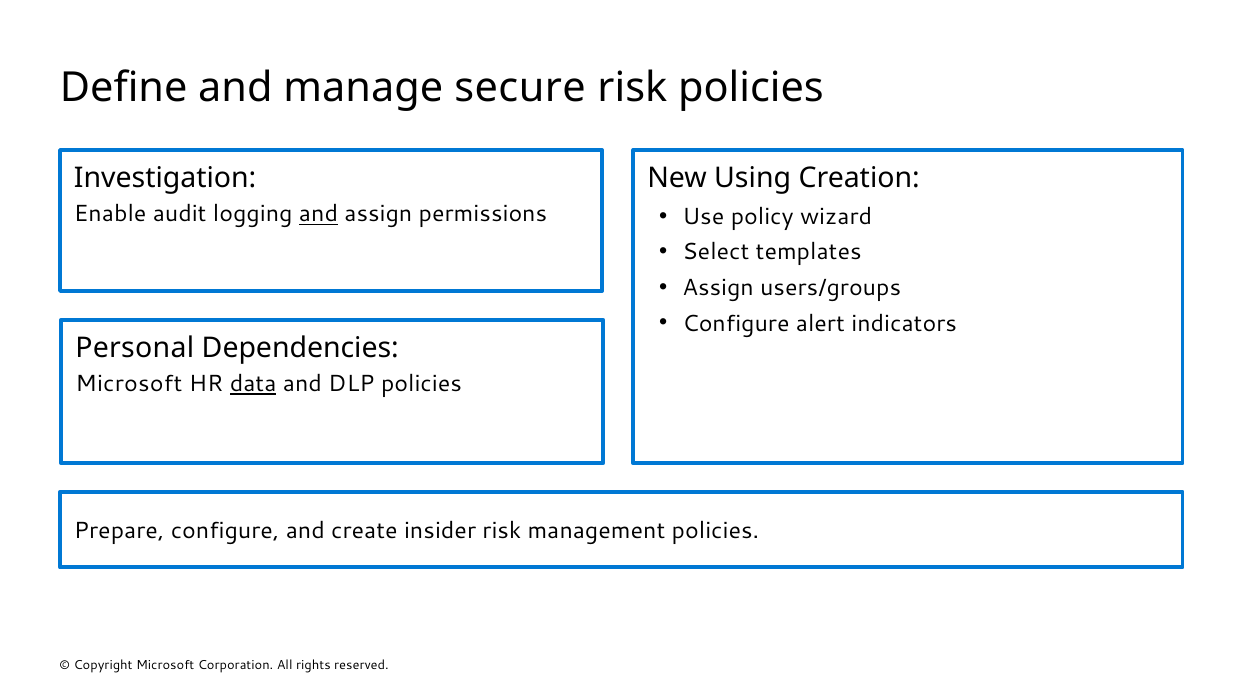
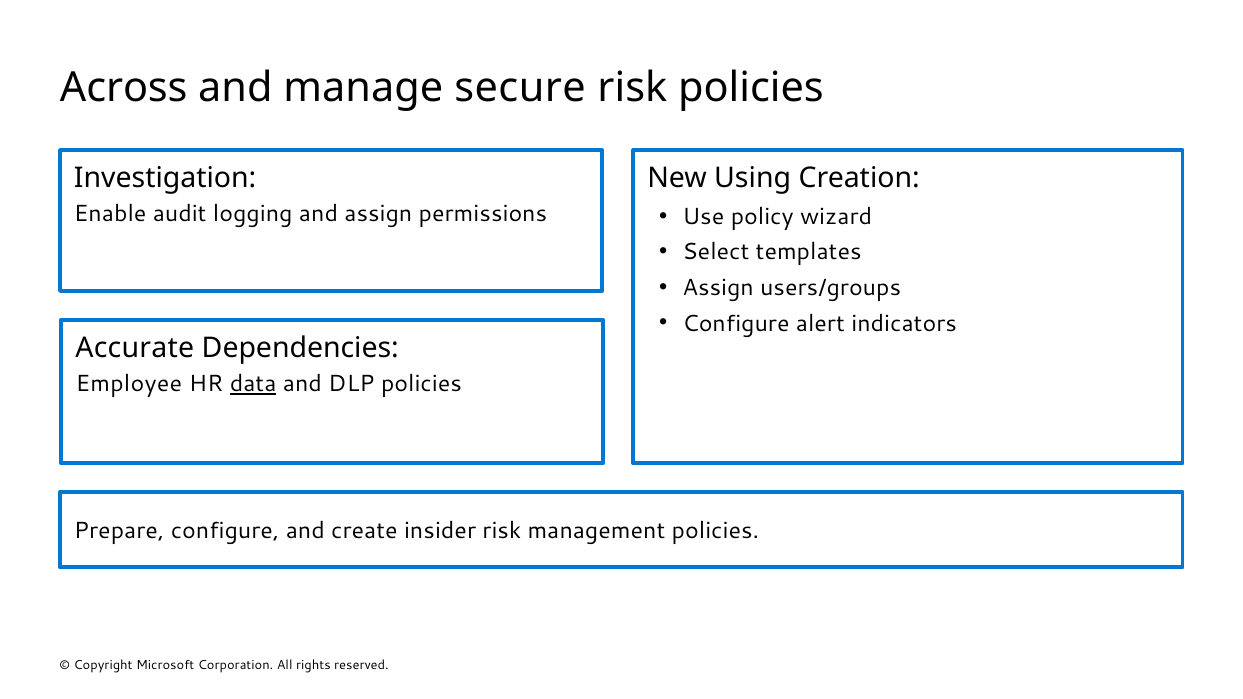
Define: Define -> Across (124, 87)
and underline: present -> none (318, 214)
Personal: Personal -> Accurate (135, 348)
Microsoft: Microsoft -> Employee (129, 384)
